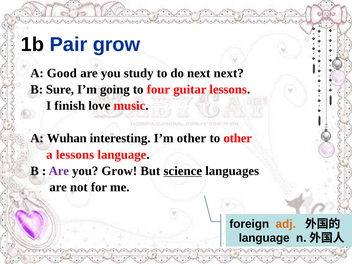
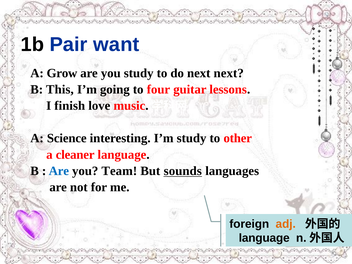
Pair grow: grow -> want (116, 45)
Good: Good -> Grow (62, 73)
Sure: Sure -> This (60, 89)
Wuhan: Wuhan -> Science (67, 138)
I’m other: other -> study (192, 138)
a lessons: lessons -> cleaner (75, 155)
Are colour: purple -> blue (59, 171)
you Grow: Grow -> Team (119, 171)
science: science -> sounds (183, 171)
